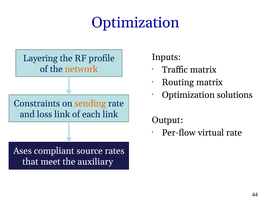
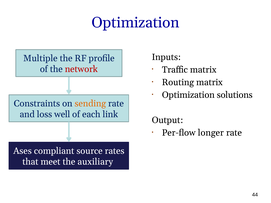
Layering: Layering -> Multiple (40, 58)
network colour: orange -> red (81, 69)
loss link: link -> well (62, 114)
virtual: virtual -> longer (211, 133)
